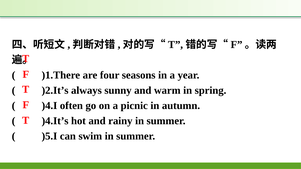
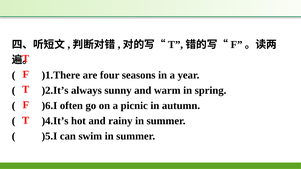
)4.I: )4.I -> )6.I (49, 106)
